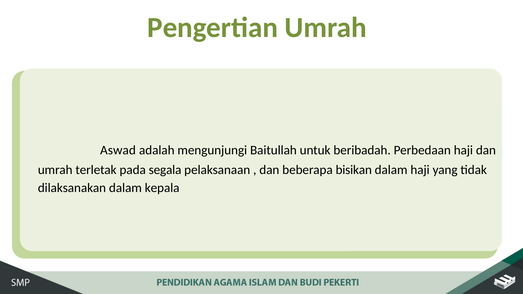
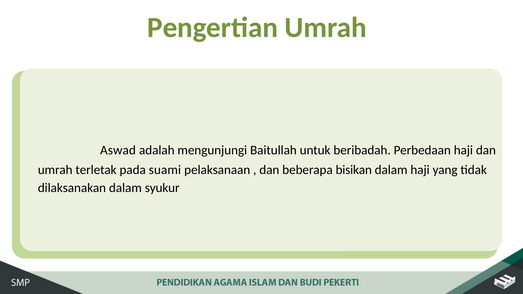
segala: segala -> suami (165, 170)
kepala: kepala -> syukur (162, 188)
